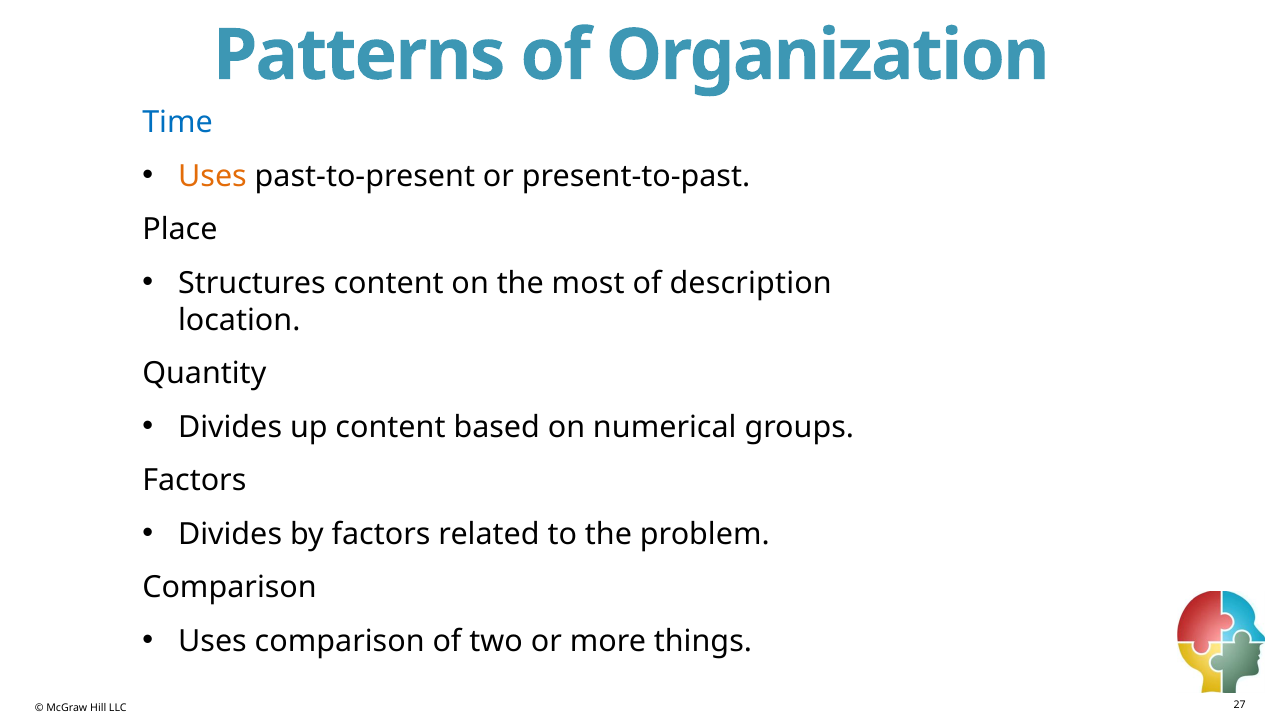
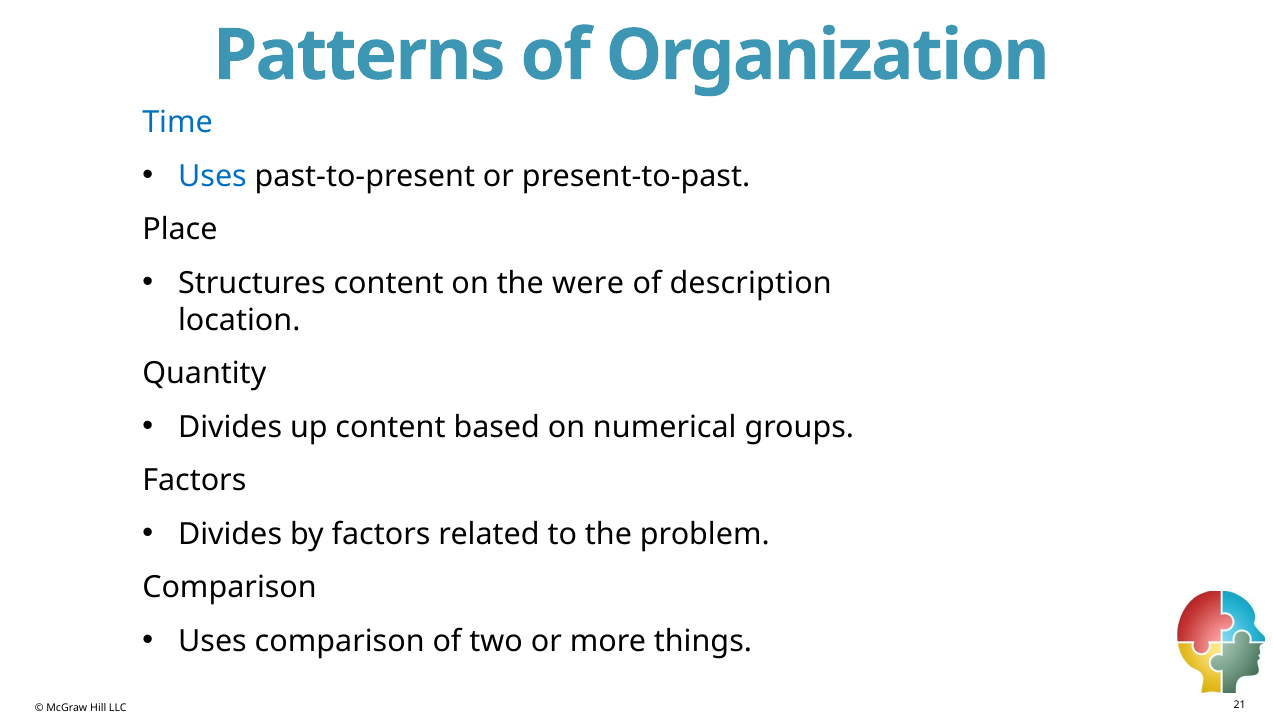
Uses colour: orange -> blue (212, 176)
most: most -> were (588, 283)
27: 27 -> 21 (1240, 705)
